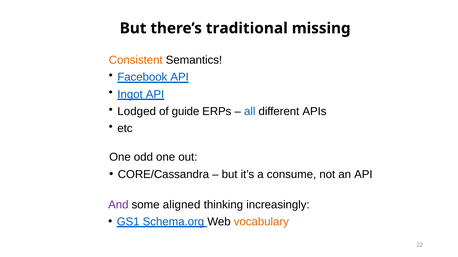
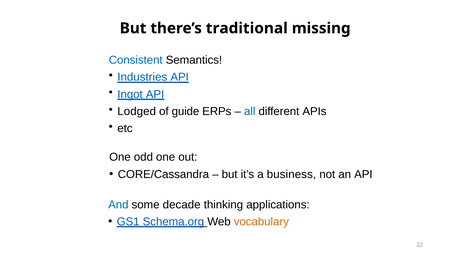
Consistent colour: orange -> blue (136, 60)
Facebook: Facebook -> Industries (142, 77)
consume: consume -> business (291, 175)
And colour: purple -> blue (118, 205)
aligned: aligned -> decade (182, 205)
increasingly: increasingly -> applications (278, 205)
